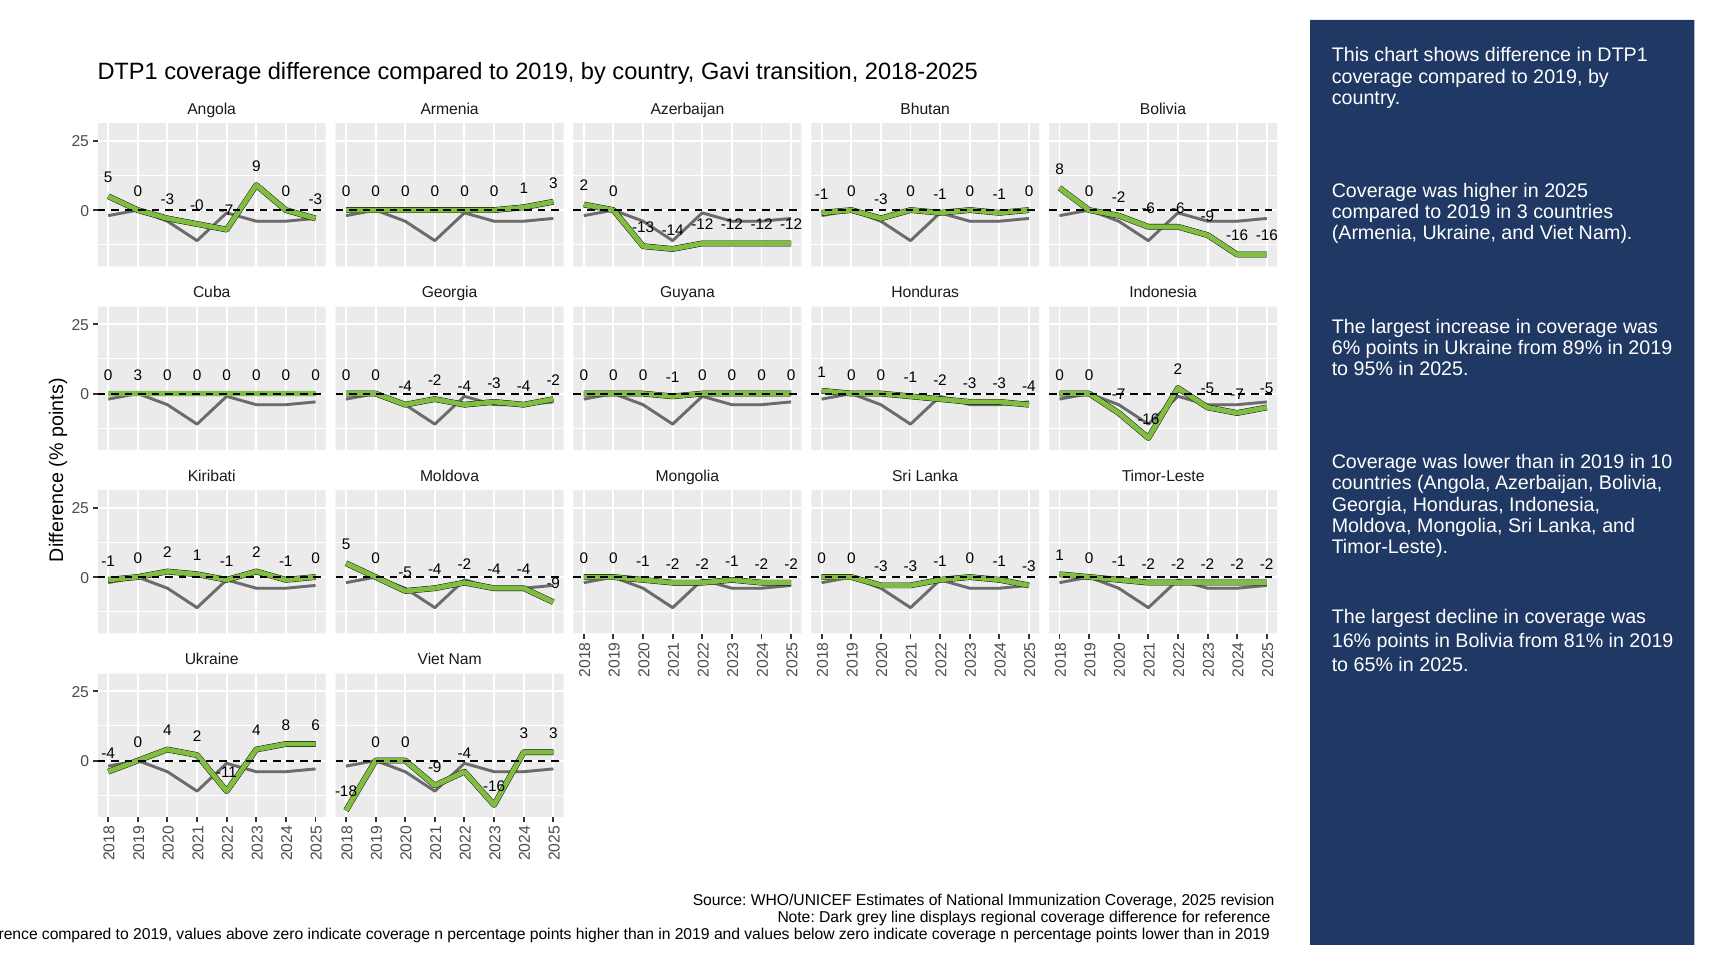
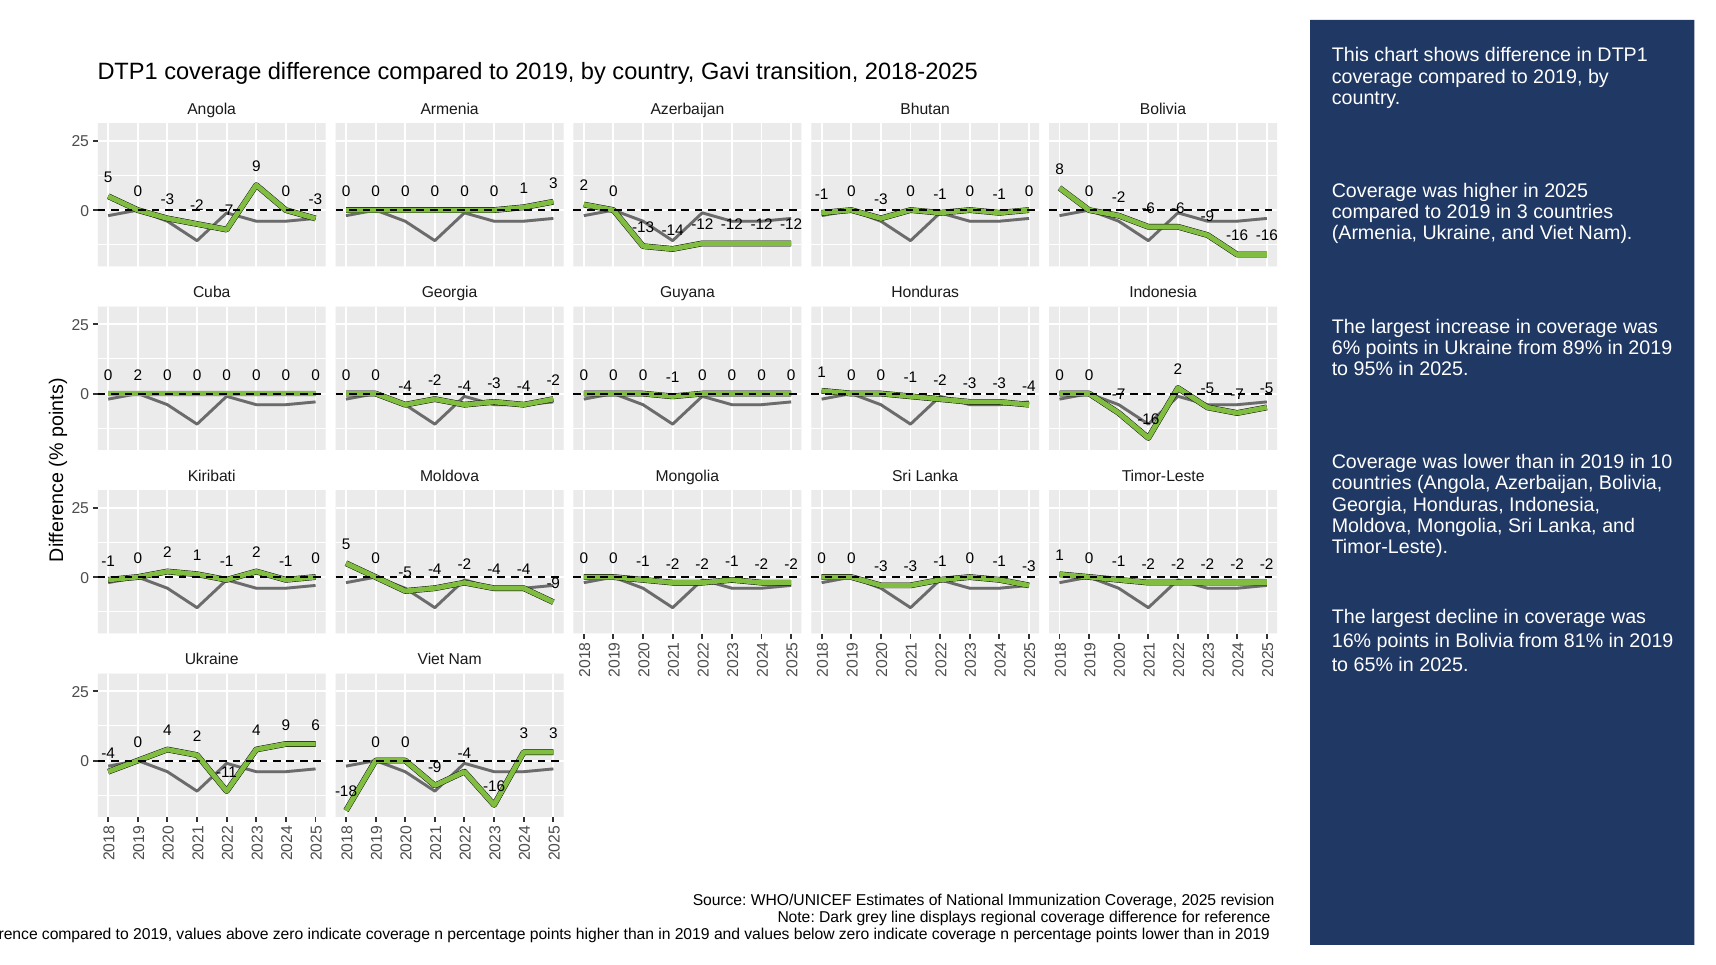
-3 -0: -0 -> -2 (197, 205)
3: 3 -> 2 (138, 375)
4 8: 8 -> 9 (286, 726)
